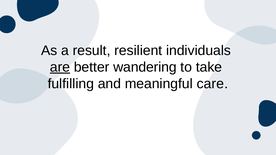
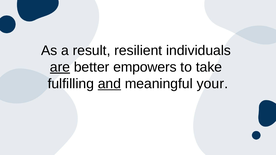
wandering: wandering -> empowers (145, 67)
and underline: none -> present (109, 84)
care: care -> your (212, 84)
